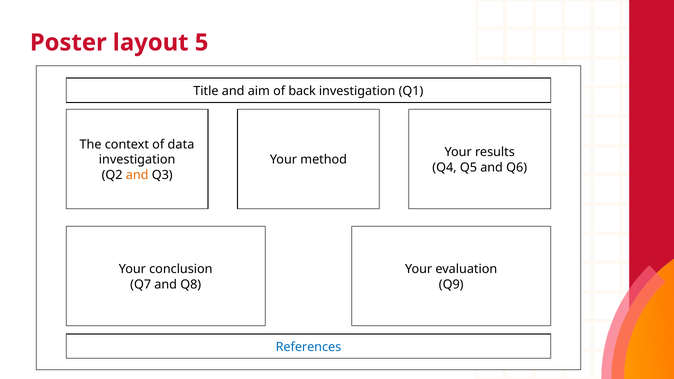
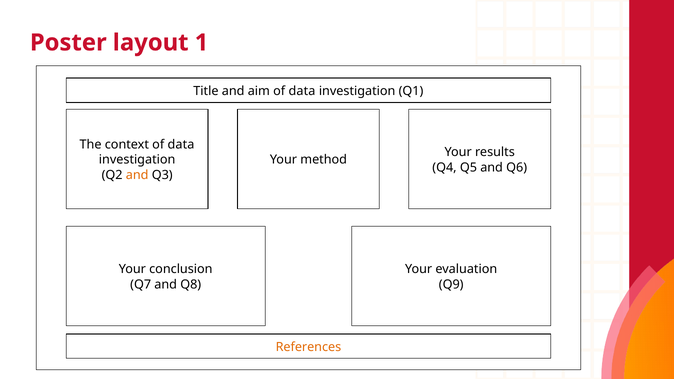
5: 5 -> 1 (202, 43)
aim of back: back -> data (302, 91)
References colour: blue -> orange (308, 347)
